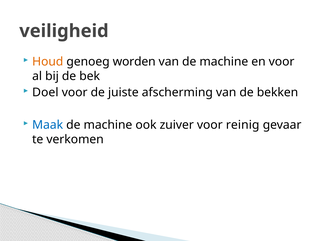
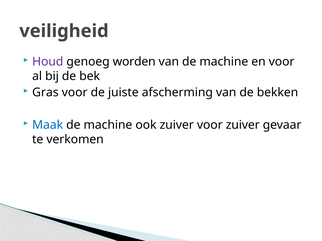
Houd colour: orange -> purple (48, 62)
Doel: Doel -> Gras (45, 93)
voor reinig: reinig -> zuiver (243, 125)
